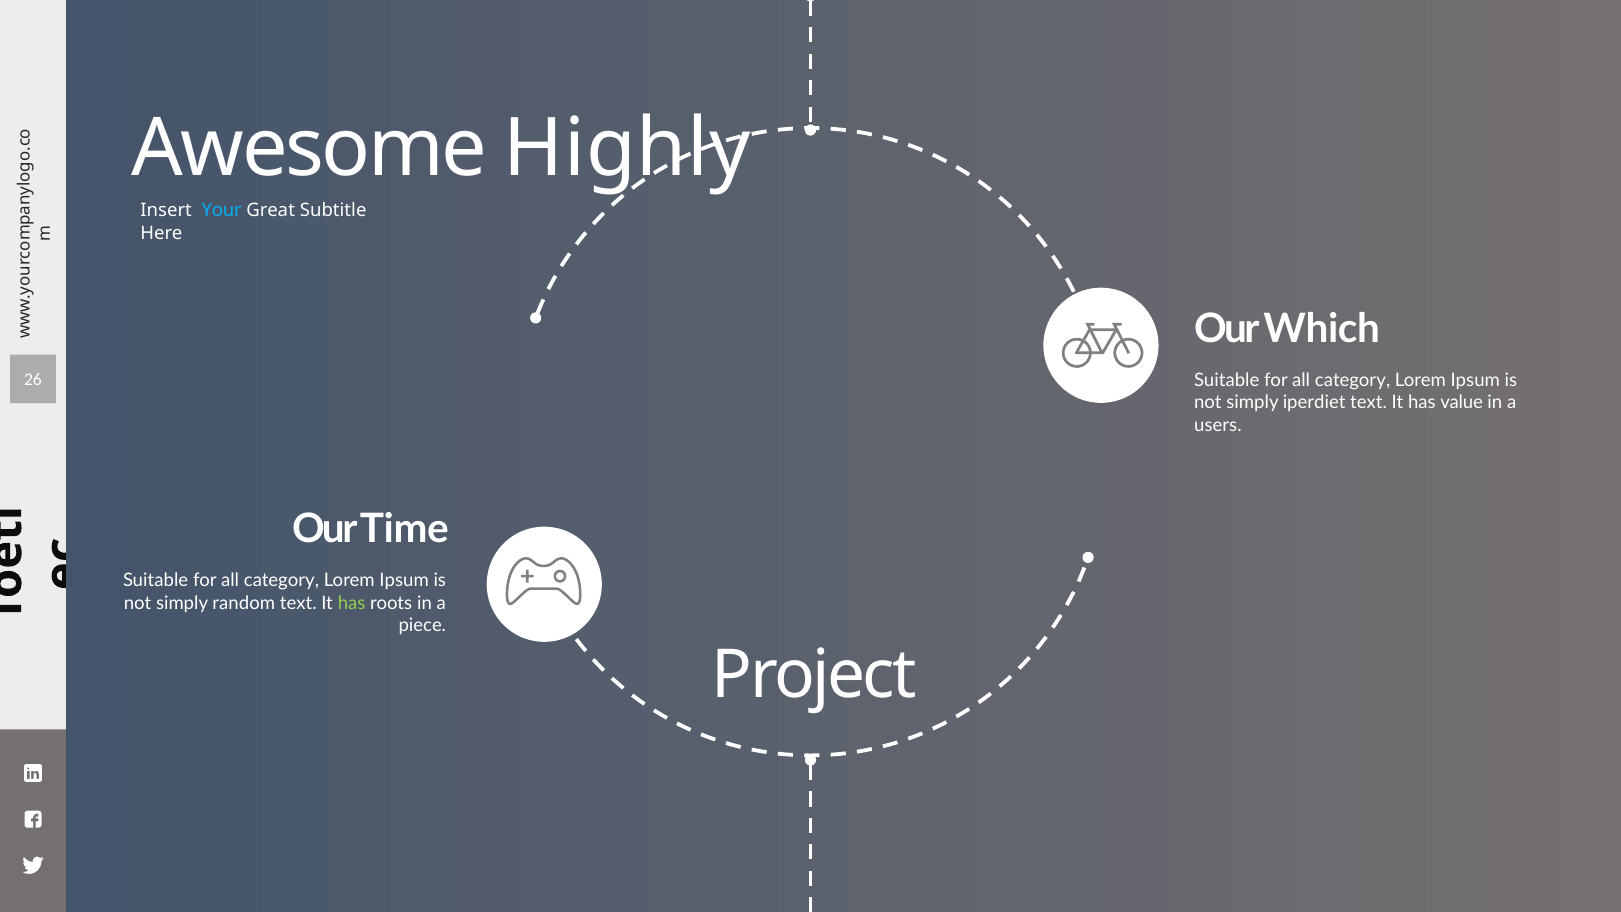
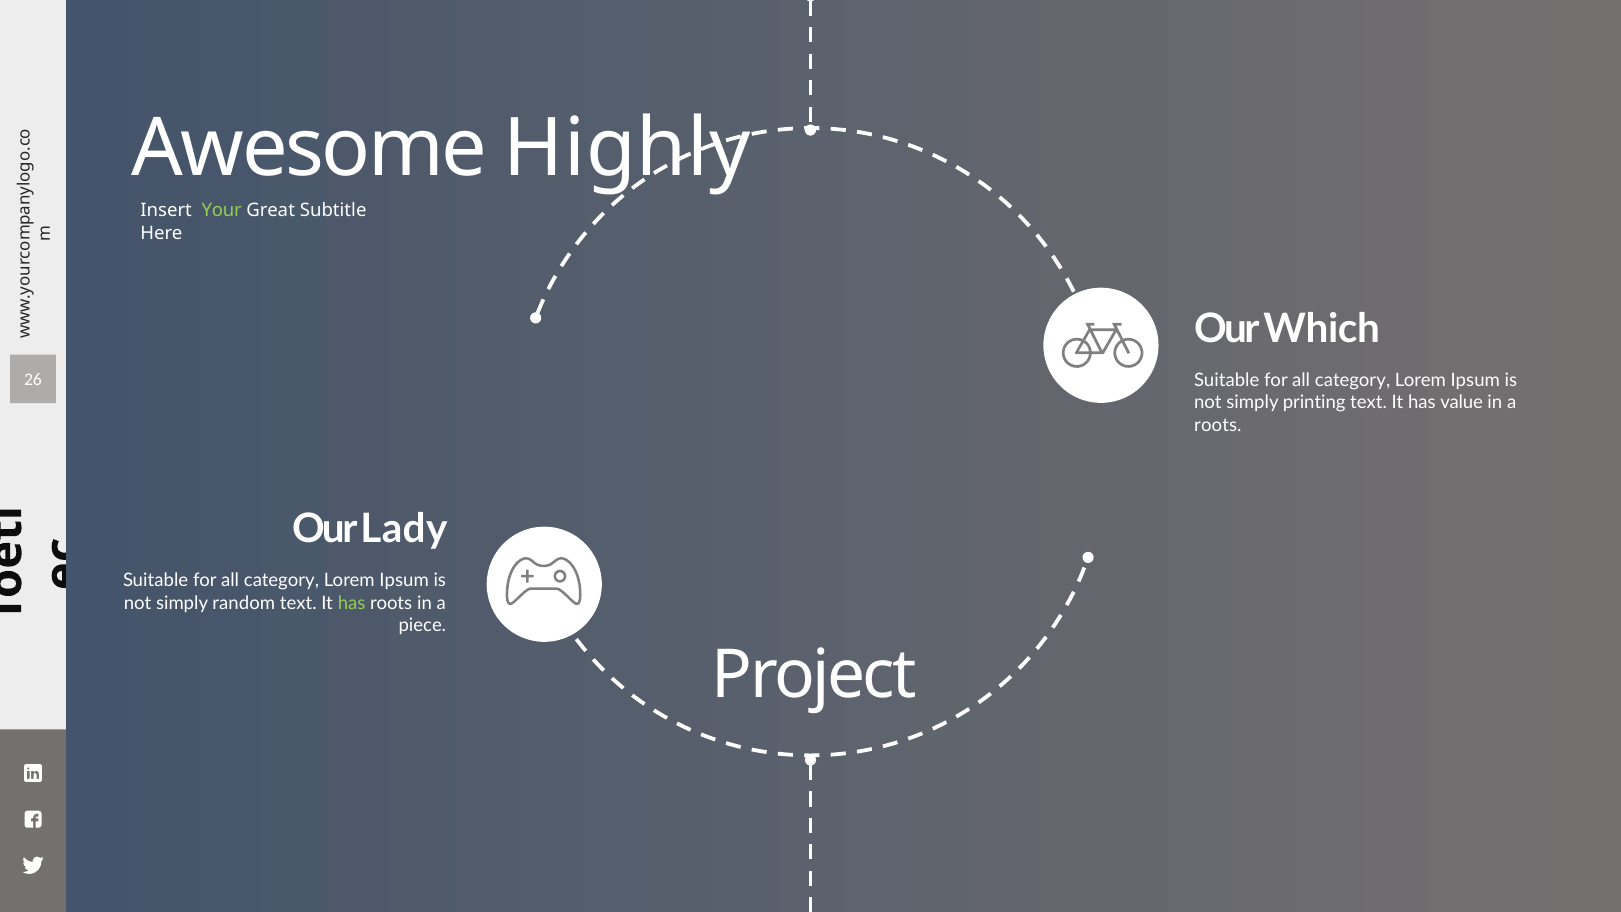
Your colour: light blue -> light green (222, 211)
iperdiet: iperdiet -> printing (1314, 403)
users: users -> roots (1218, 425)
Time: Time -> Lady (404, 529)
